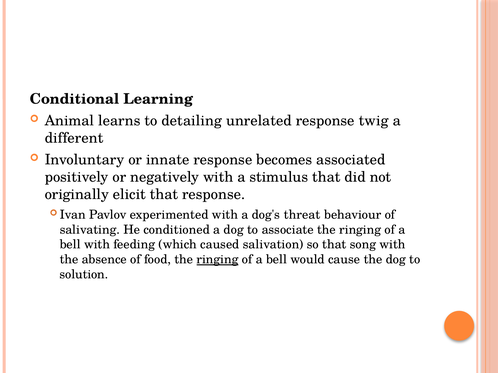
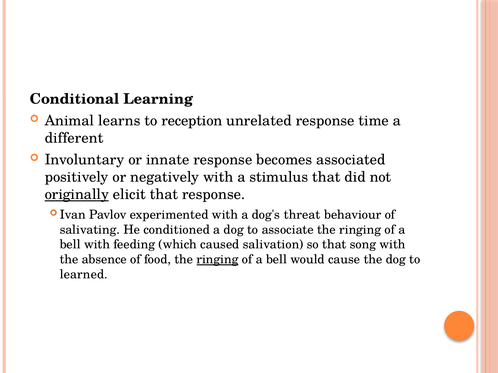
detailing: detailing -> reception (192, 121)
twig: twig -> time (374, 121)
originally underline: none -> present (77, 195)
solution: solution -> learned (84, 275)
